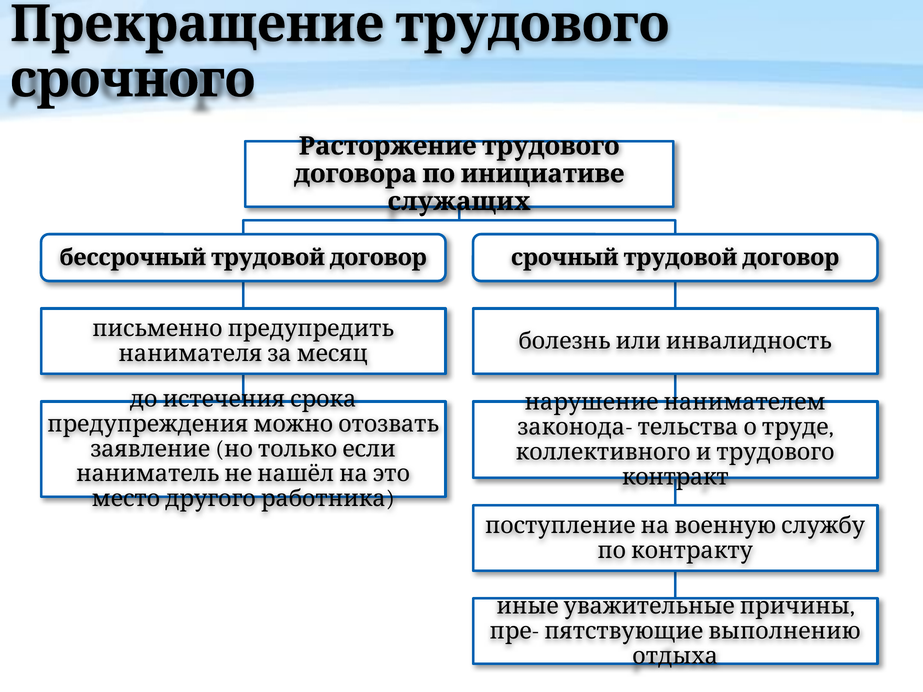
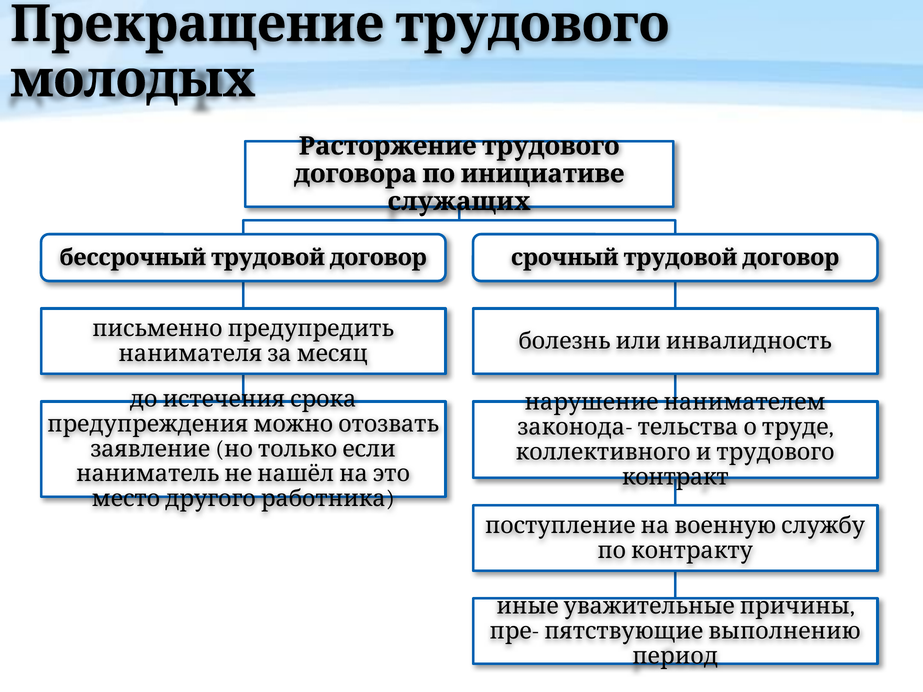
срочного: срочного -> молодых (133, 79)
отдыха: отдыха -> период (675, 656)
